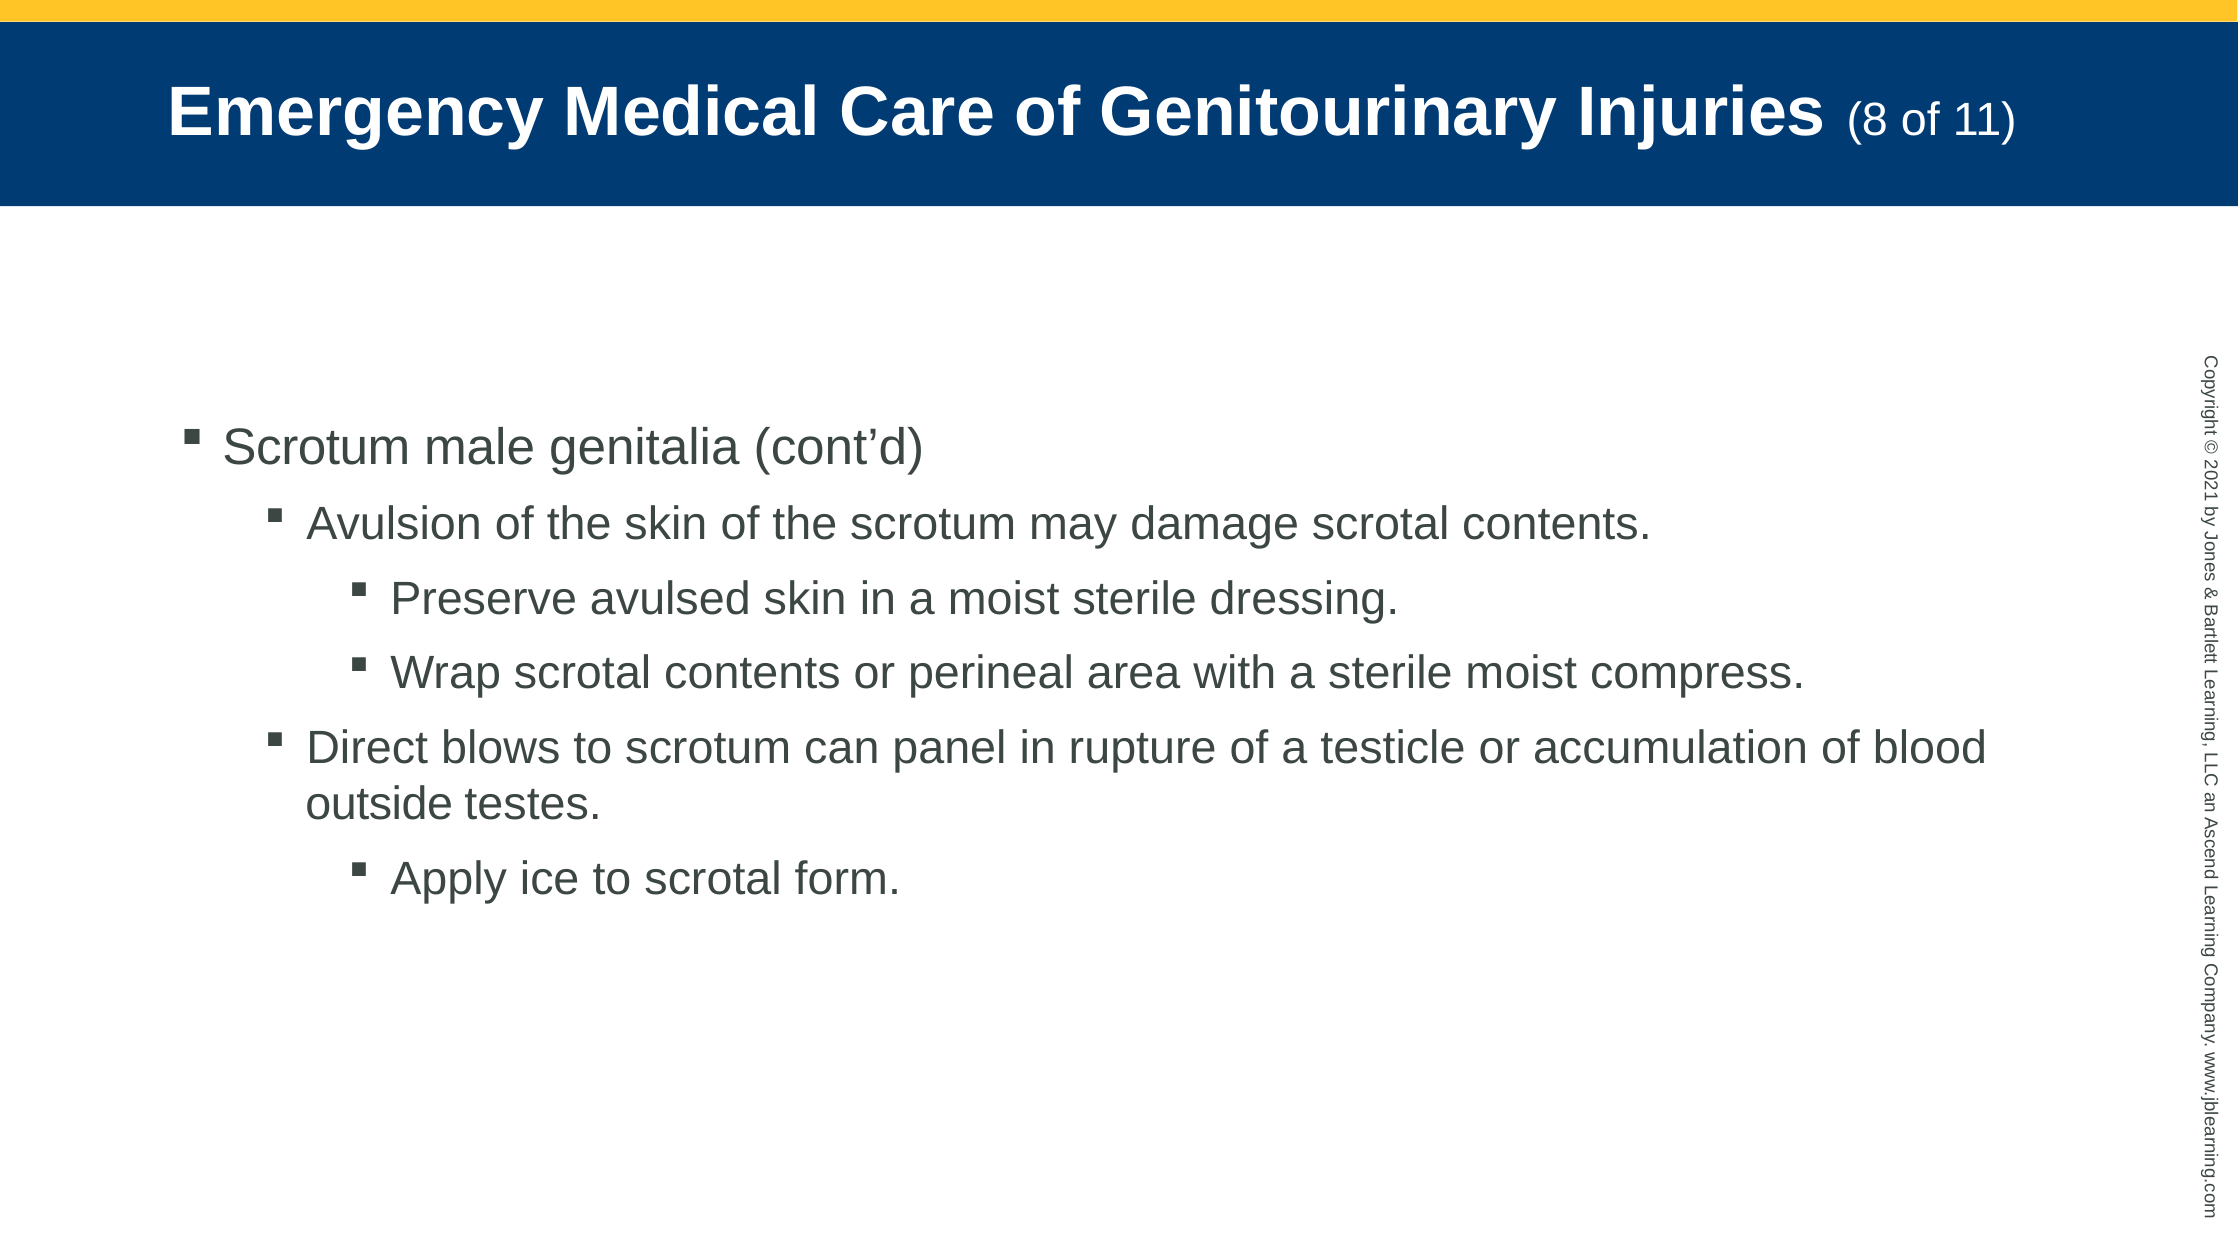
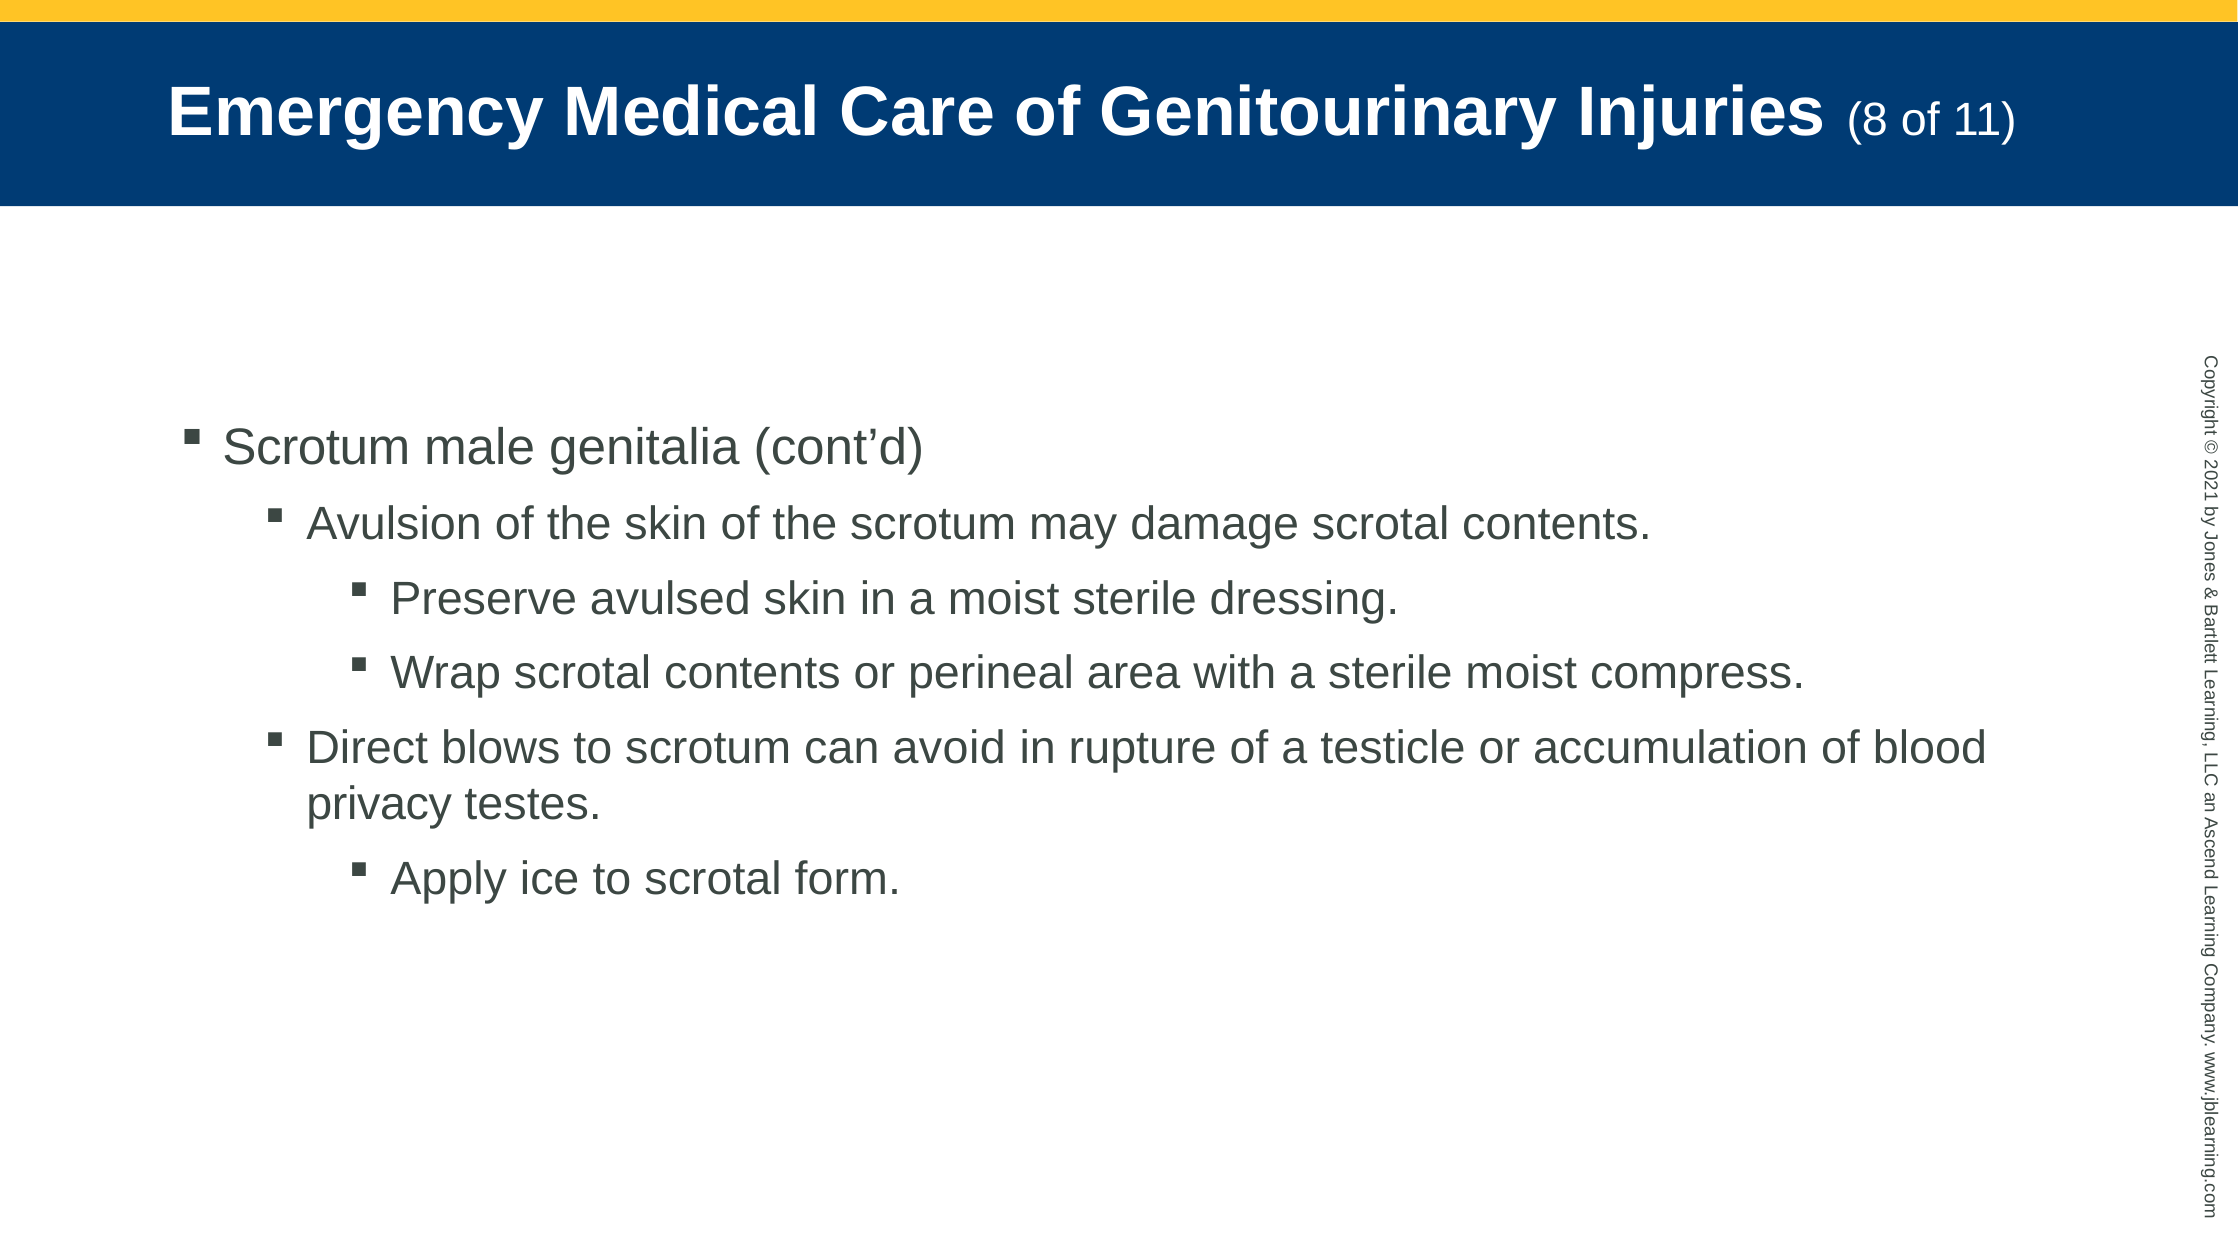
panel: panel -> avoid (949, 748)
outside: outside -> privacy (379, 804)
